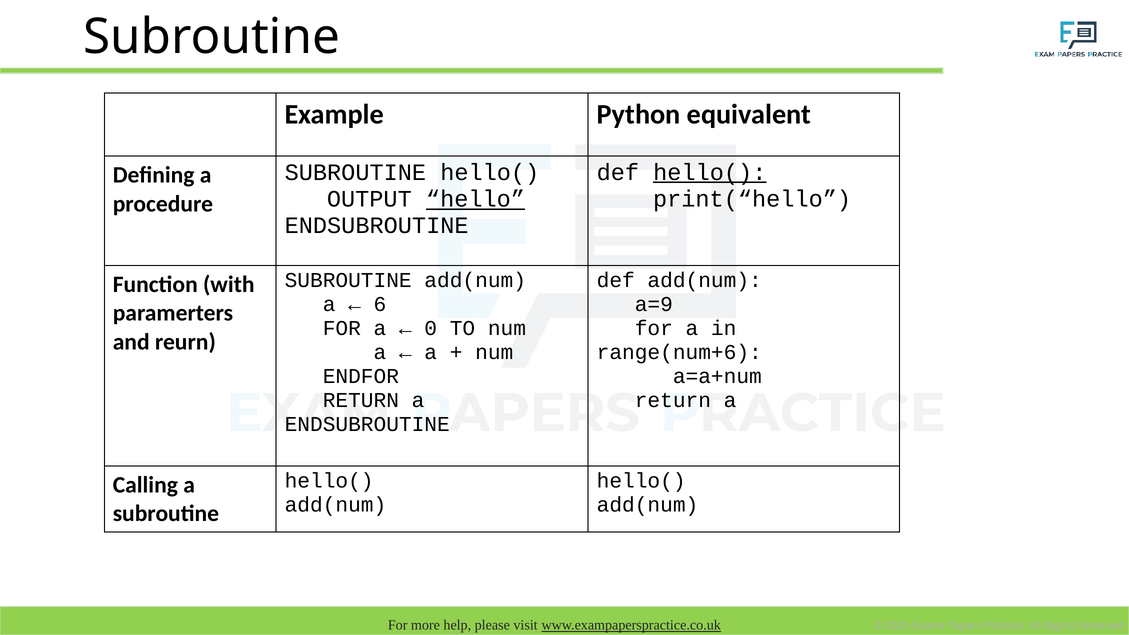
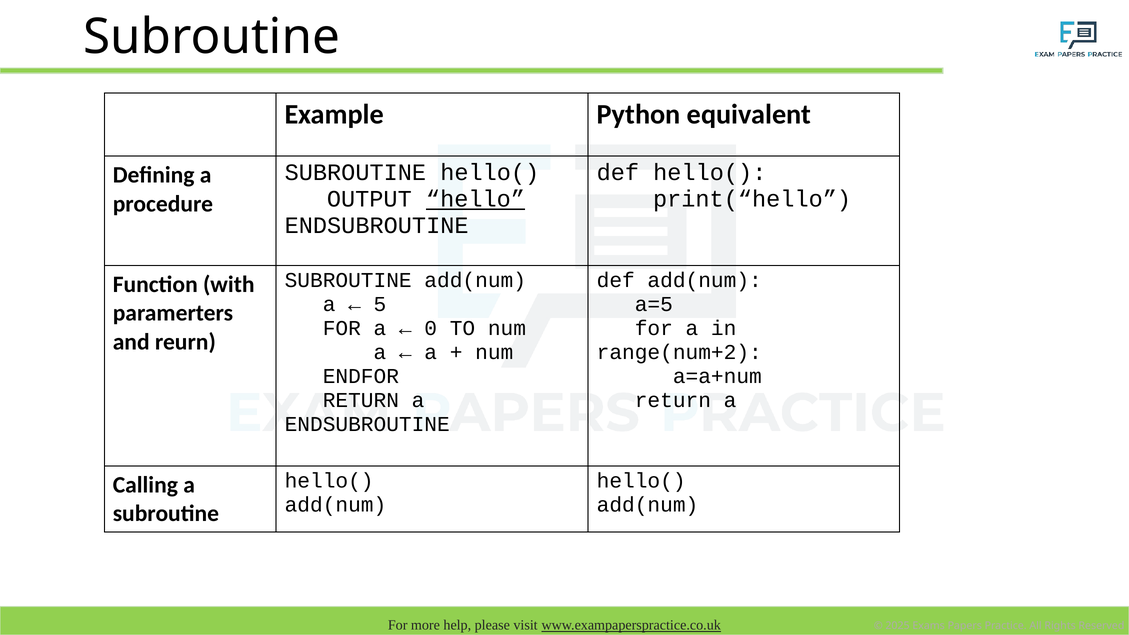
hello( underline: present -> none (710, 172)
6: 6 -> 5 (380, 304)
a=9: a=9 -> a=5 (654, 304)
range(num+6: range(num+6 -> range(num+2 (679, 352)
